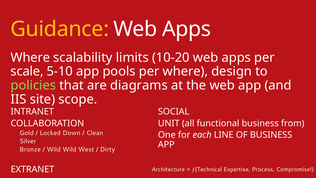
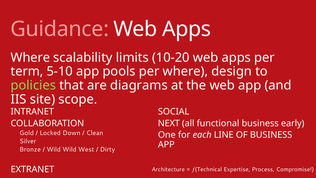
Guidance colour: yellow -> pink (60, 29)
scale: scale -> term (27, 71)
UNIT: UNIT -> NEXT (169, 123)
from: from -> early (293, 123)
